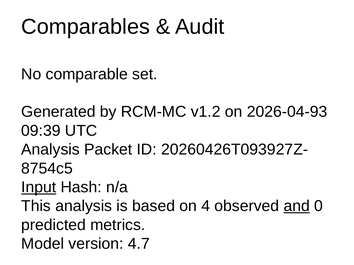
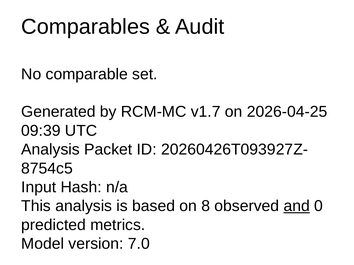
v1.2: v1.2 -> v1.7 (206, 112)
2026-04-93: 2026-04-93 -> 2026-04-25 (287, 112)
Input underline: present -> none (39, 188)
4: 4 -> 8 (206, 206)
4.7: 4.7 -> 7.0 (139, 244)
